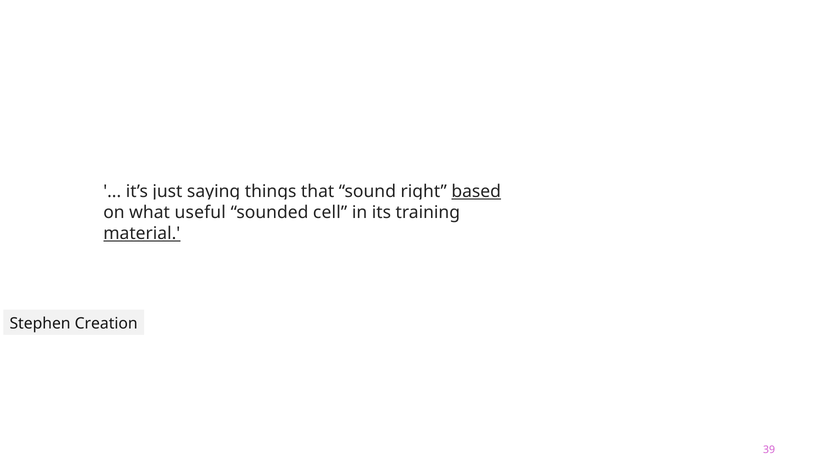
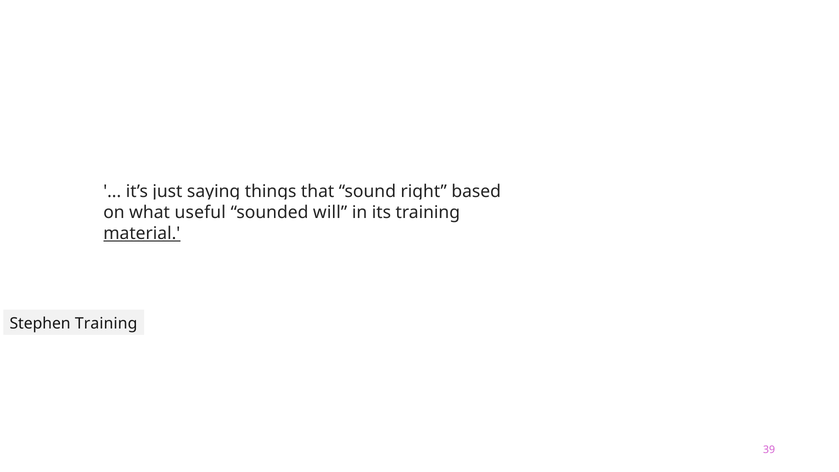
based underline: present -> none (476, 191)
cell: cell -> will (330, 212)
Stephen Creation: Creation -> Training (106, 323)
